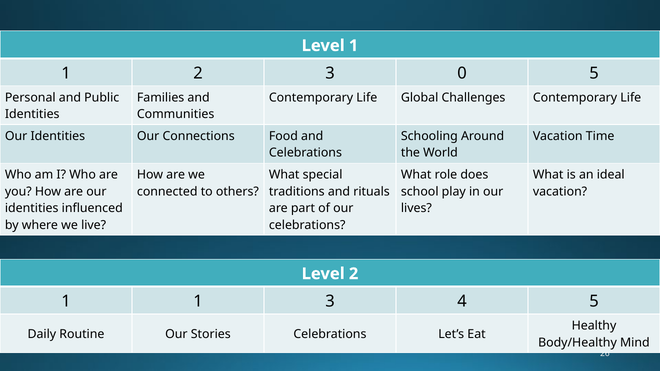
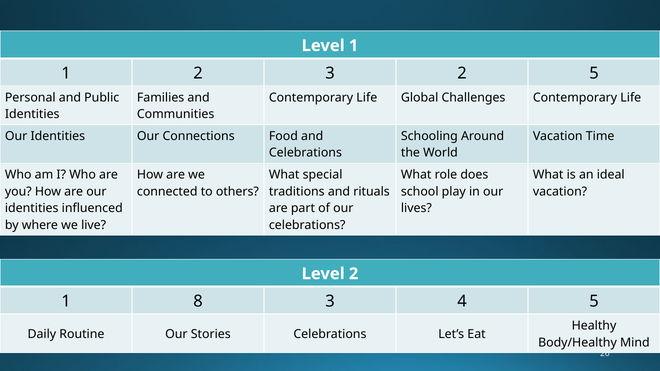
3 0: 0 -> 2 (462, 73)
1: 1 -> 8 (198, 301)
